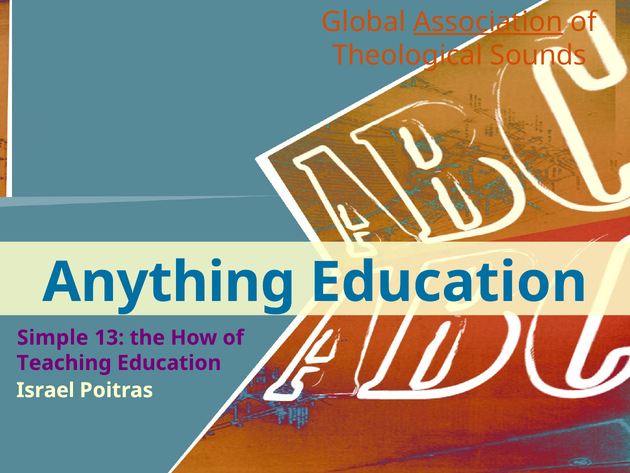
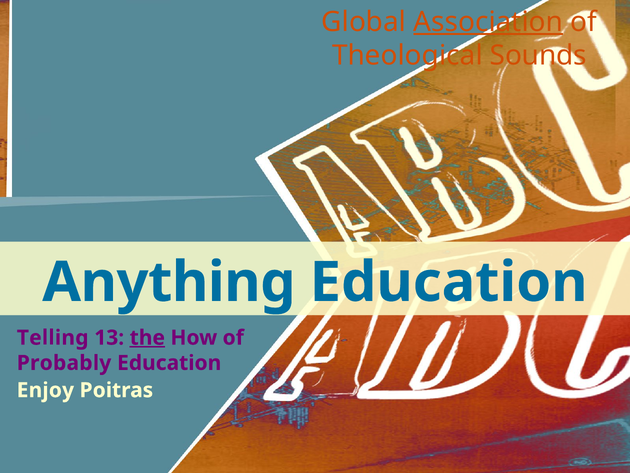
Simple: Simple -> Telling (53, 337)
the underline: none -> present (147, 337)
Teaching: Teaching -> Probably (64, 363)
Israel: Israel -> Enjoy (45, 390)
